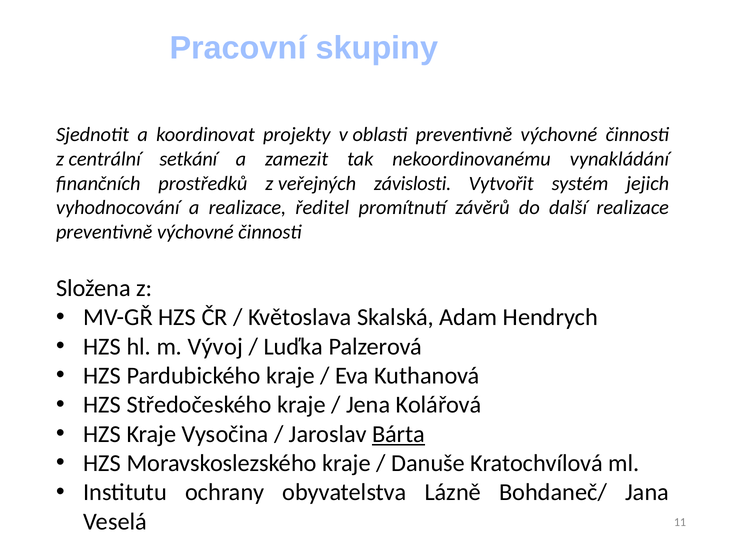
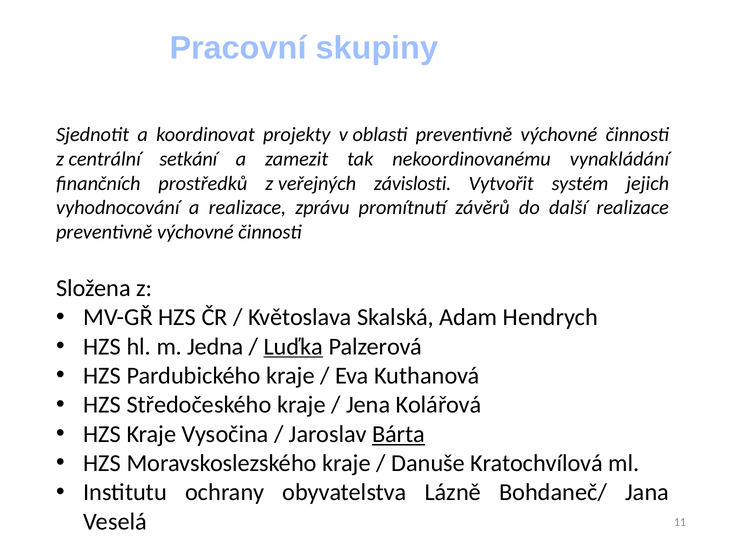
ředitel: ředitel -> zprávu (322, 208)
Vývoj: Vývoj -> Jedna (215, 347)
Luďka underline: none -> present (293, 347)
